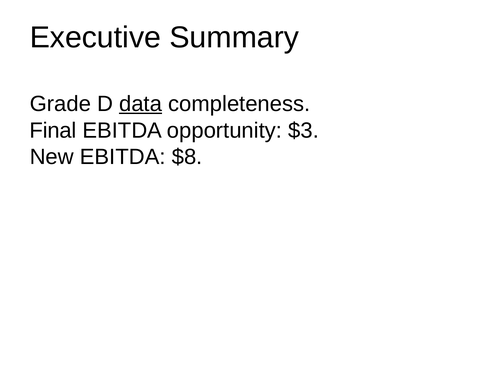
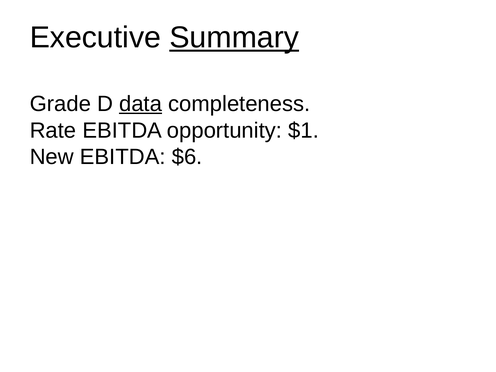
Summary underline: none -> present (234, 38)
Final: Final -> Rate (53, 130)
$3: $3 -> $1 (304, 130)
$8: $8 -> $6 (187, 157)
